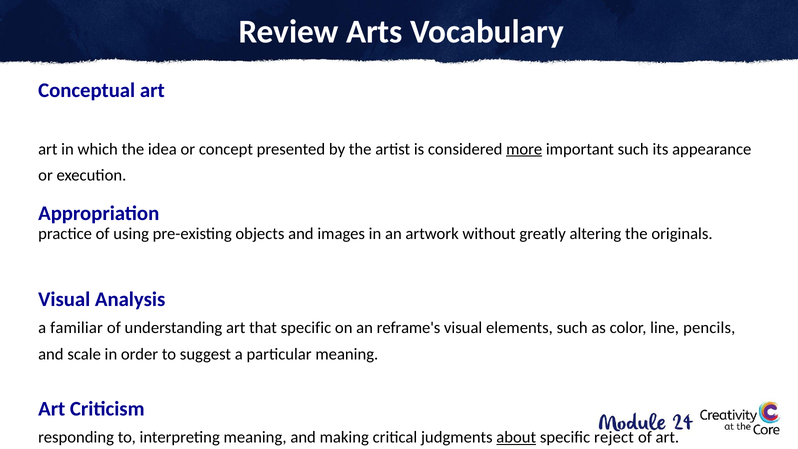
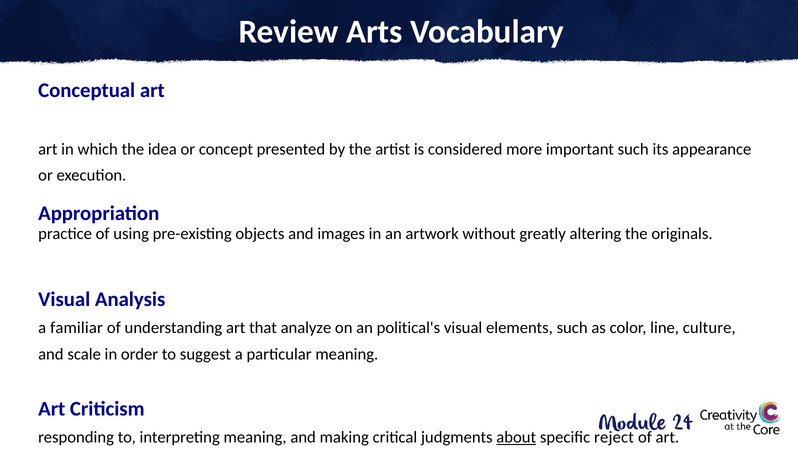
more underline: present -> none (524, 149)
that specific: specific -> analyze (306, 328)
reframe's: reframe's -> political's (408, 328)
pencils: pencils -> culture (709, 328)
